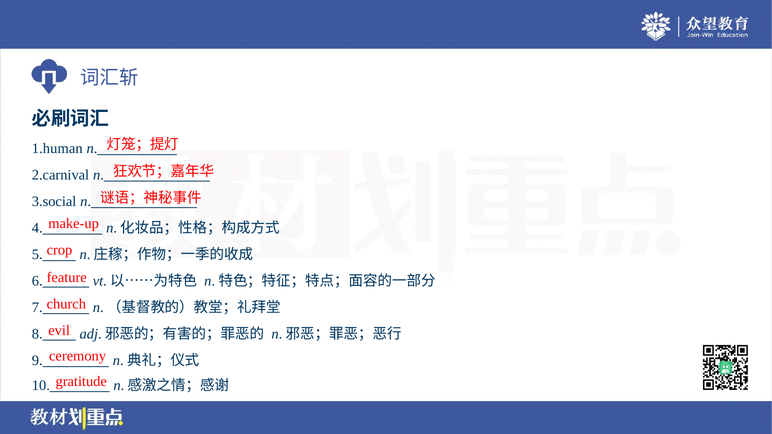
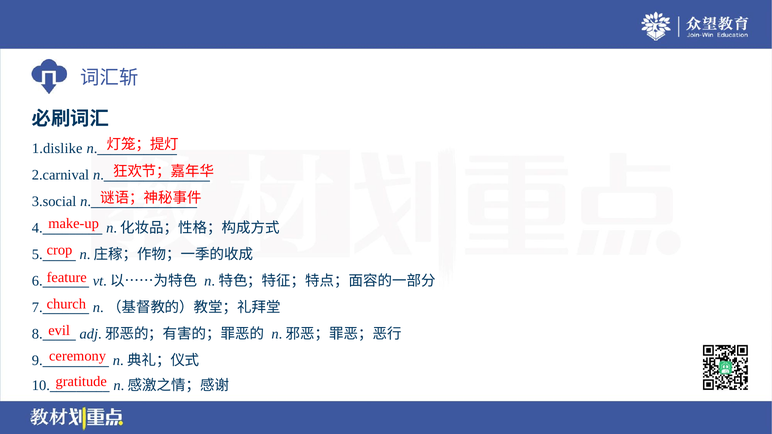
1.human: 1.human -> 1.dislike (57, 148)
